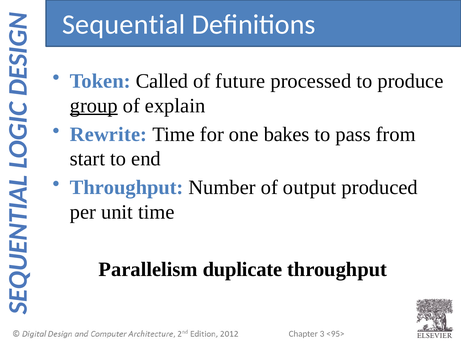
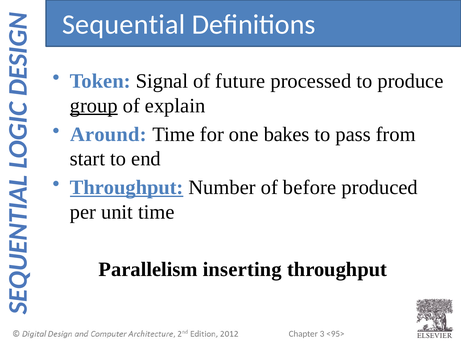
Called: Called -> Signal (162, 81)
Rewrite: Rewrite -> Around (108, 135)
Throughput underline: none -> present (127, 188)
output: output -> before (310, 188)
duplicate: duplicate -> inserting (242, 270)
